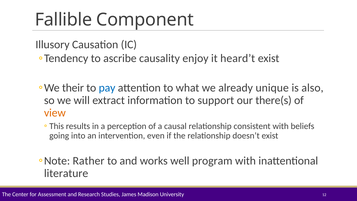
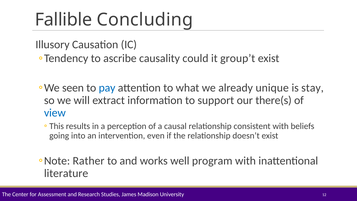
Component: Component -> Concluding (145, 20)
enjoy: enjoy -> could (195, 58)
heard’t: heard’t -> group’t (238, 58)
their: their -> seen (73, 88)
also: also -> stay (313, 88)
view colour: orange -> blue (55, 113)
